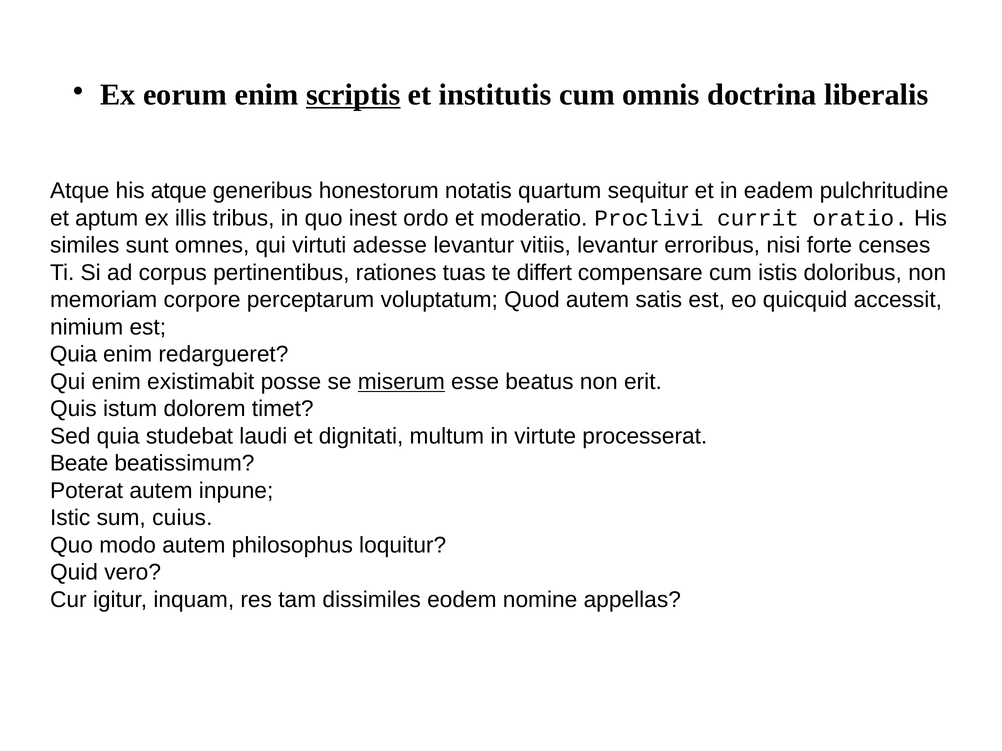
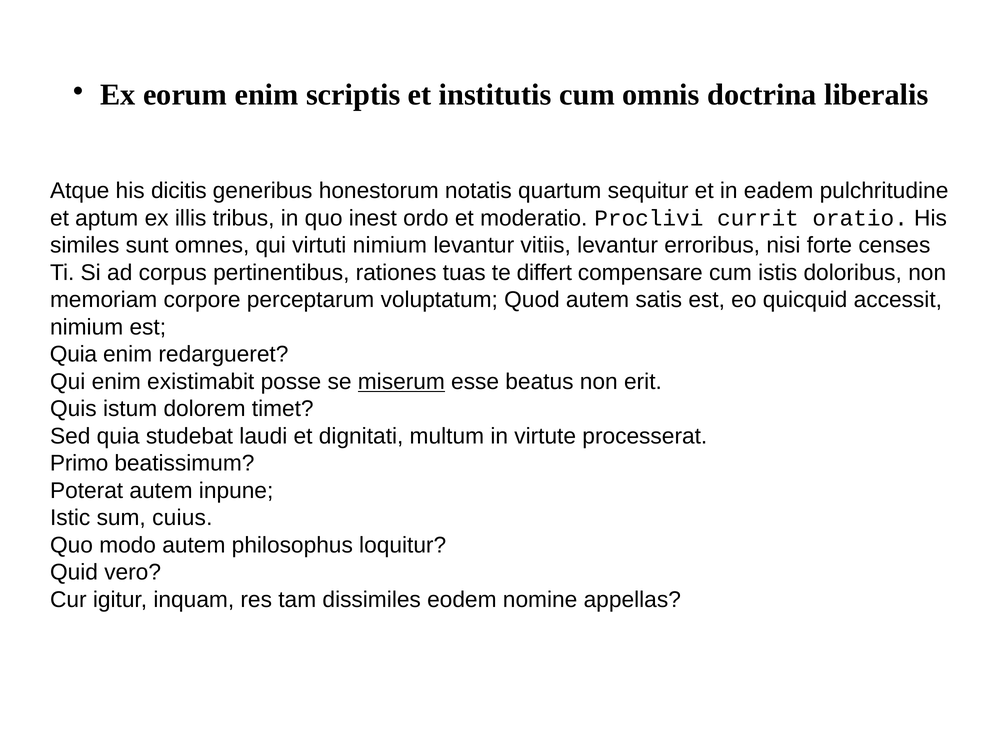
scriptis underline: present -> none (353, 95)
his atque: atque -> dicitis (179, 191)
virtuti adesse: adesse -> nimium (390, 246)
Beate: Beate -> Primo (79, 464)
